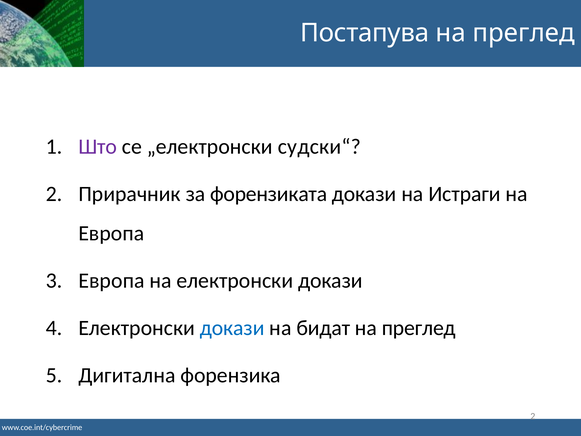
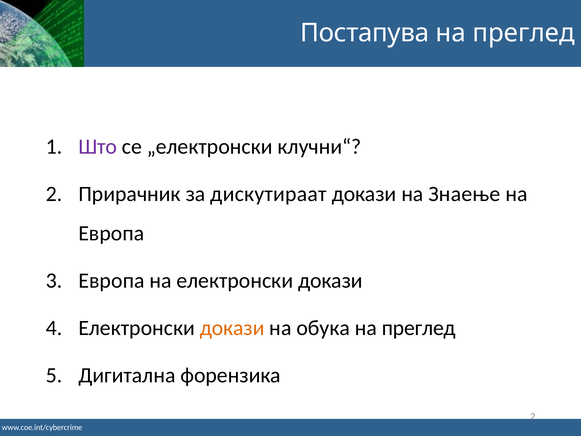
судски“: судски“ -> клучни“ (319, 147)
форензиката: форензиката -> дискутираат (268, 194)
Истраги: Истраги -> Знаење (464, 194)
докази colour: blue -> orange (232, 328)
бидат: бидат -> обука (323, 328)
